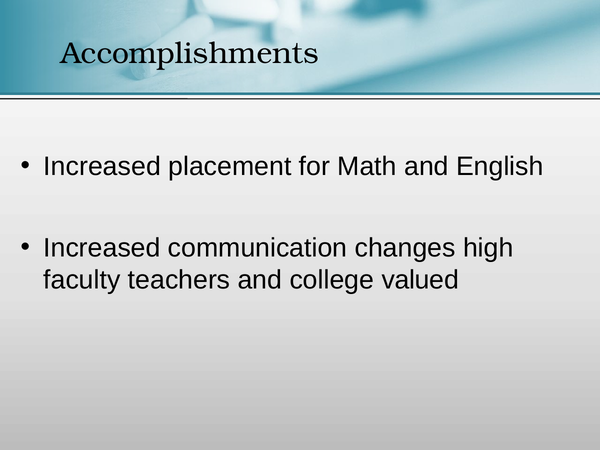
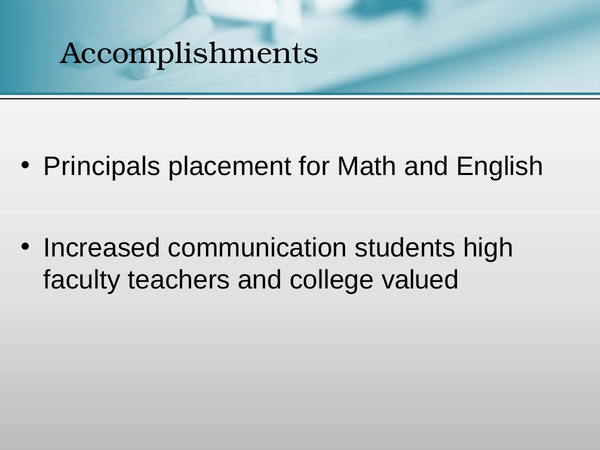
Increased: Increased -> Principals (102, 166)
changes: changes -> students (405, 248)
